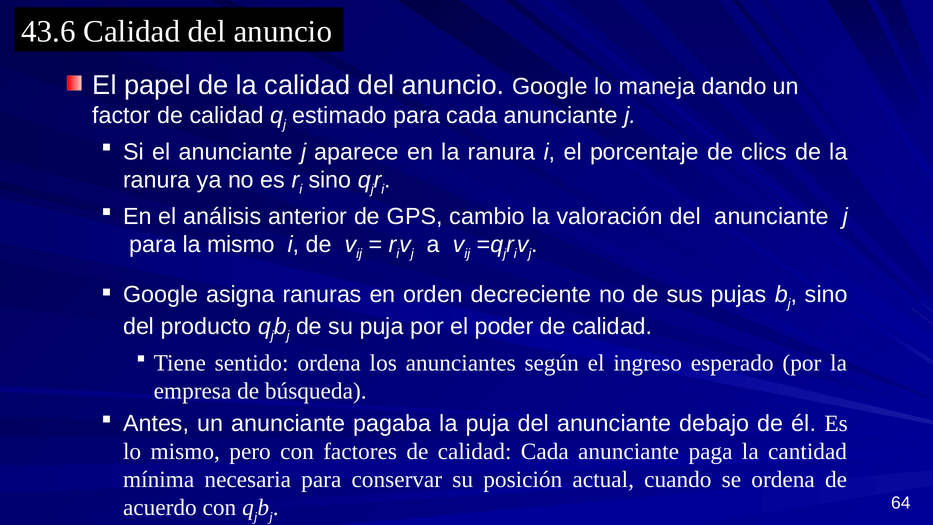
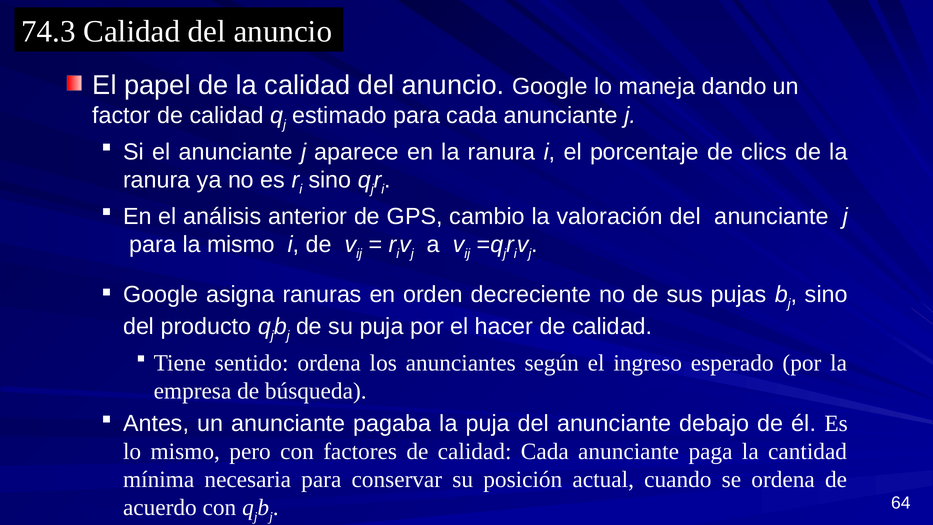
43.6: 43.6 -> 74.3 (48, 32)
poder: poder -> hacer (504, 326)
